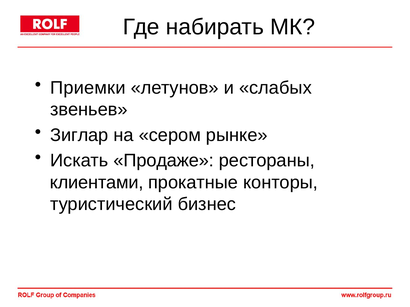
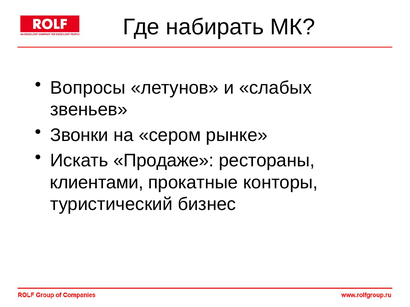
Приемки: Приемки -> Вопросы (88, 88)
Зиглар: Зиглар -> Звонки (79, 135)
